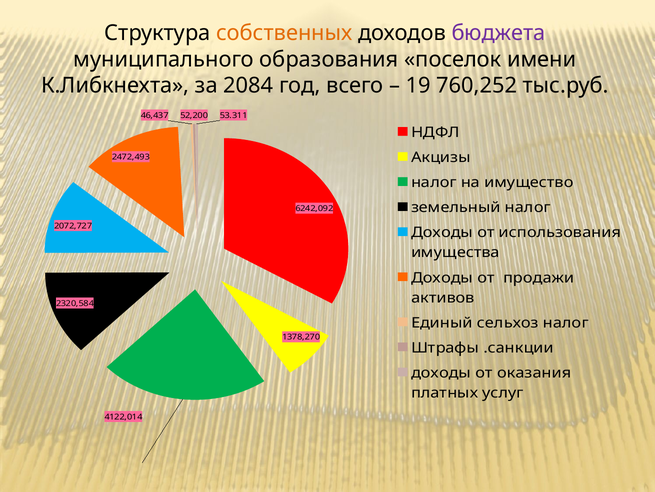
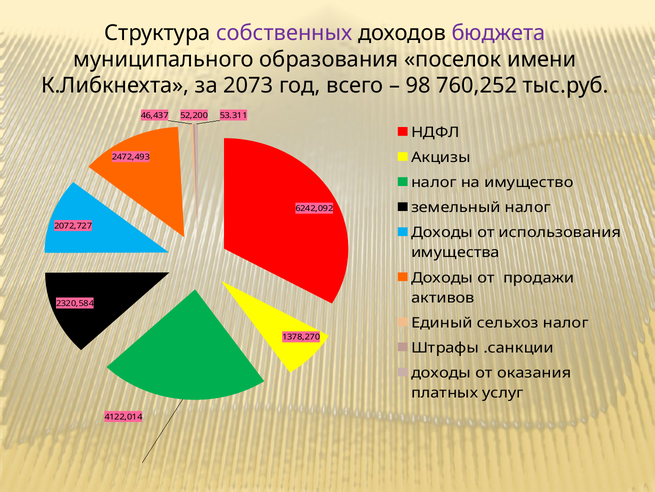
собственных colour: orange -> purple (284, 33)
2084: 2084 -> 2073 (248, 86)
19: 19 -> 98 (418, 86)
